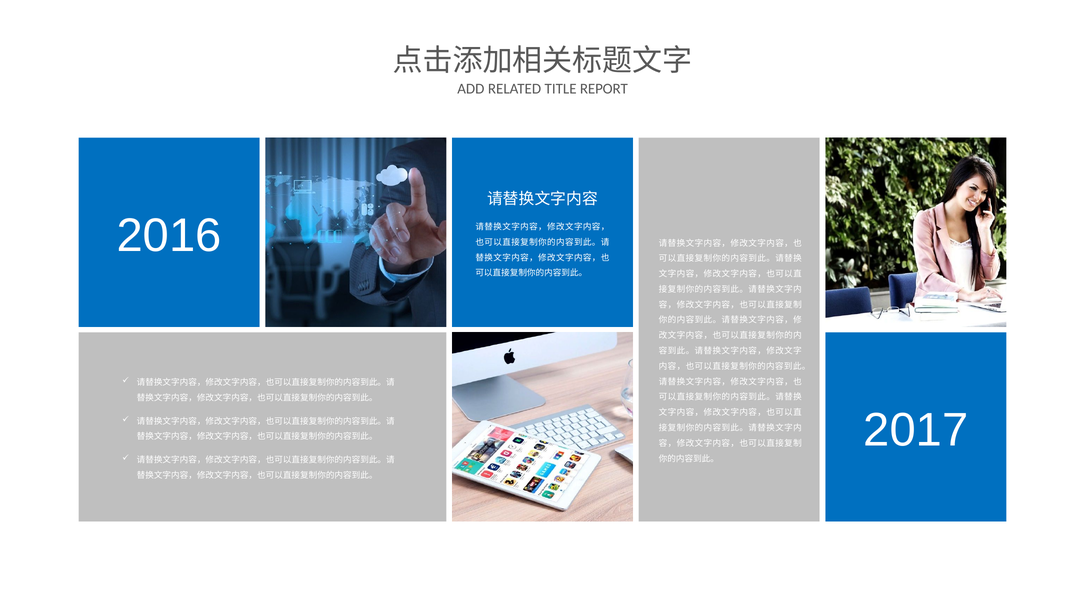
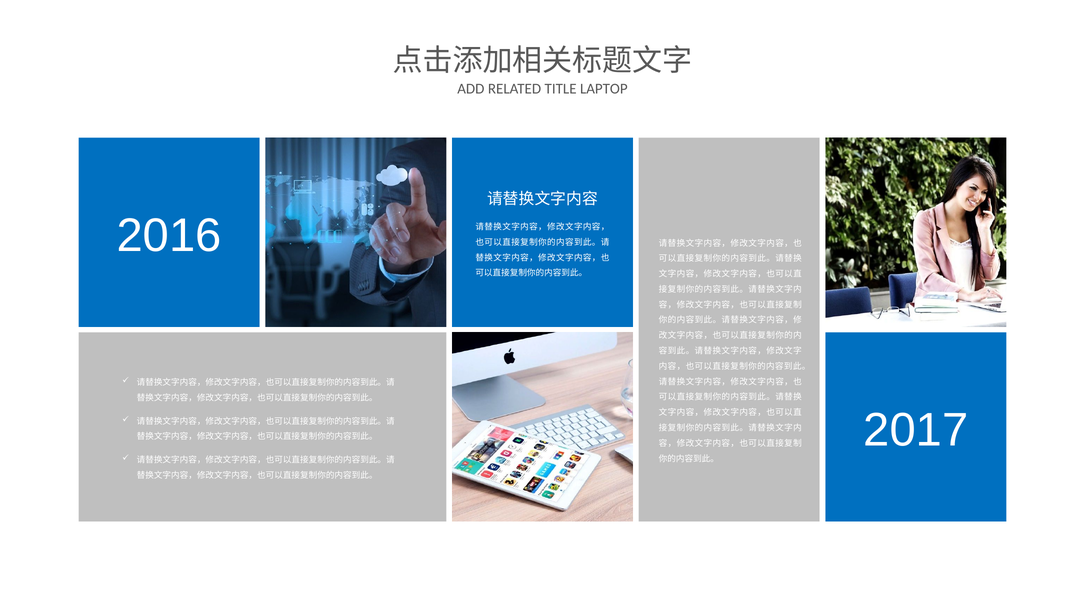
REPORT: REPORT -> LAPTOP (604, 89)
